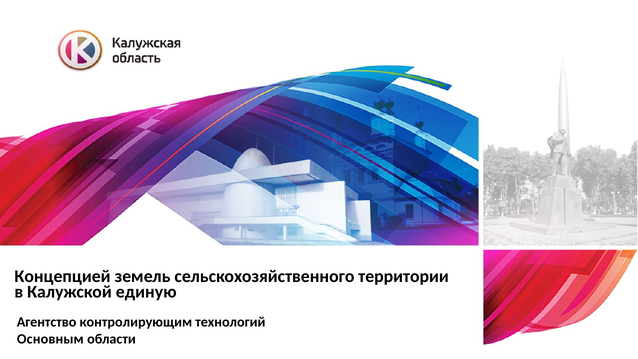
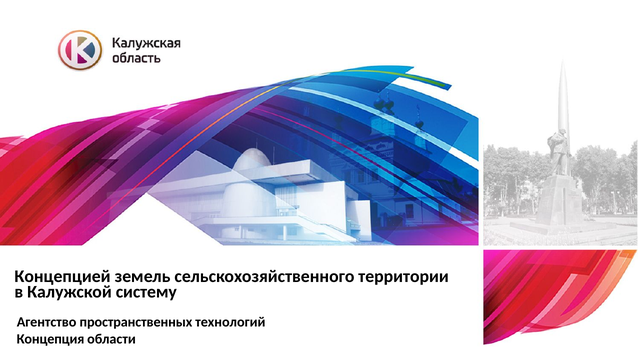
единую: единую -> систему (146, 292)
контролирующим: контролирующим -> пространственных (136, 322)
Основным: Основным -> Концепция (50, 339)
